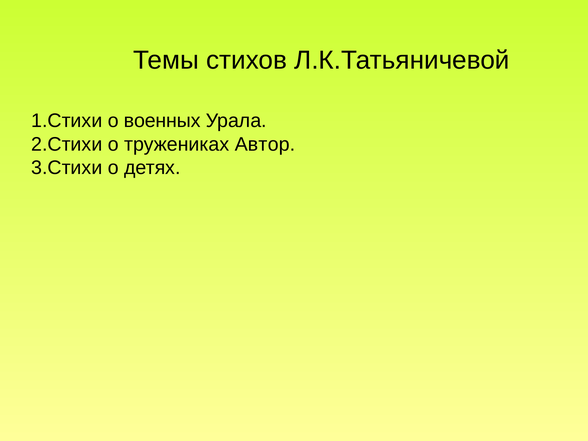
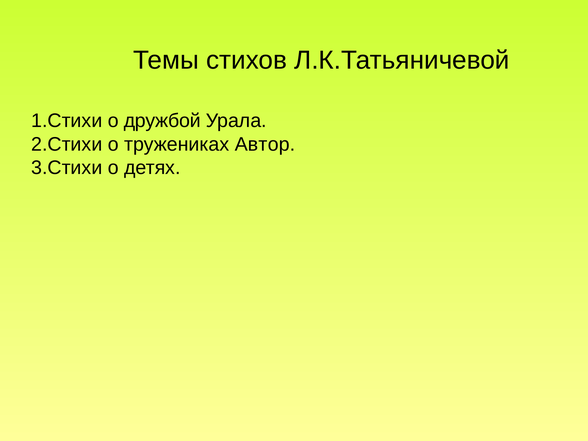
военных: военных -> дружбой (162, 121)
